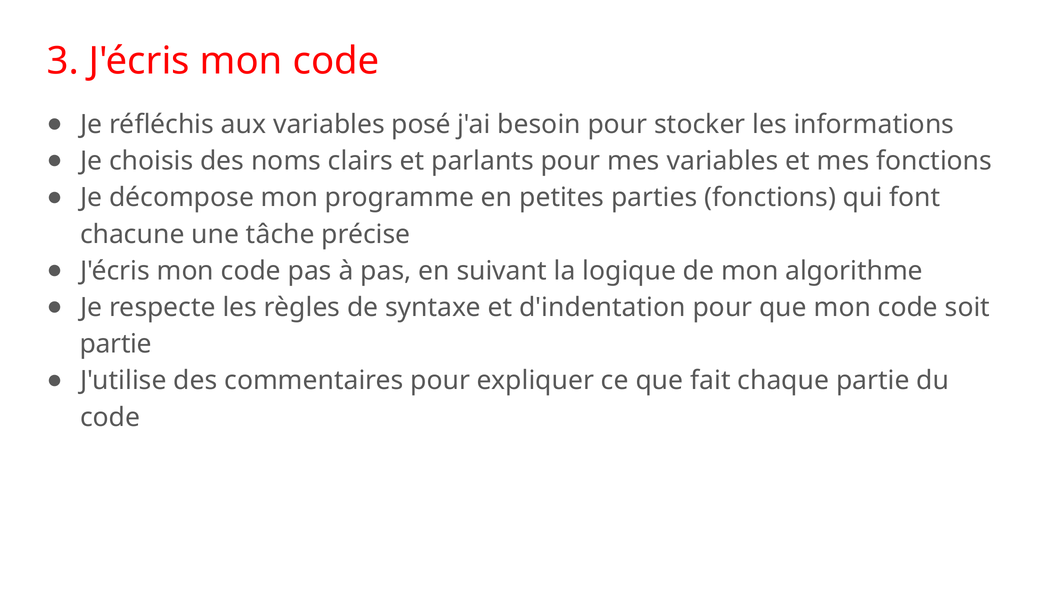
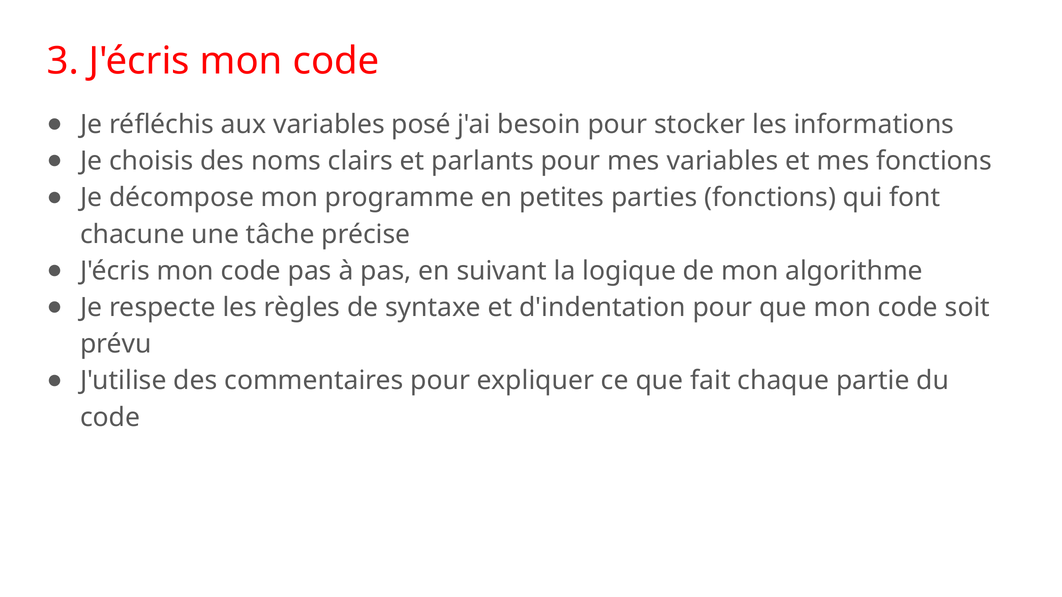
partie: partie -> prévu (116, 344)
